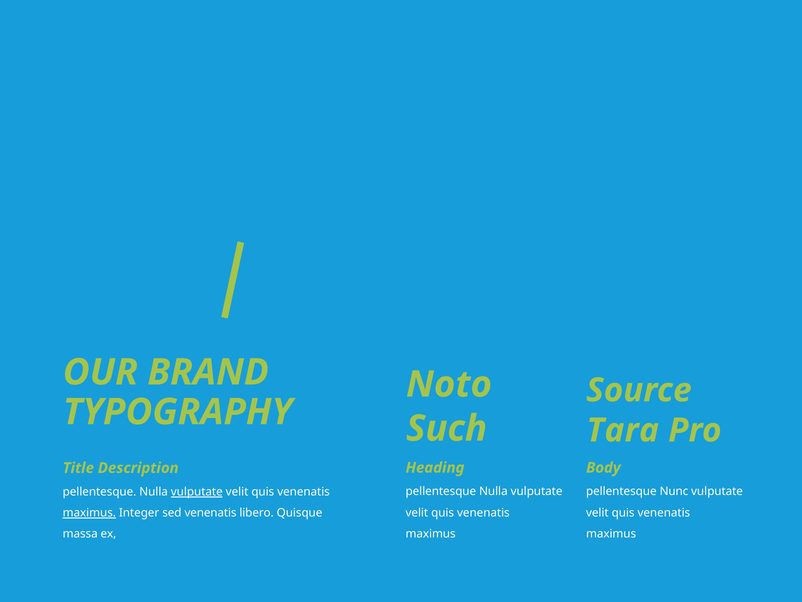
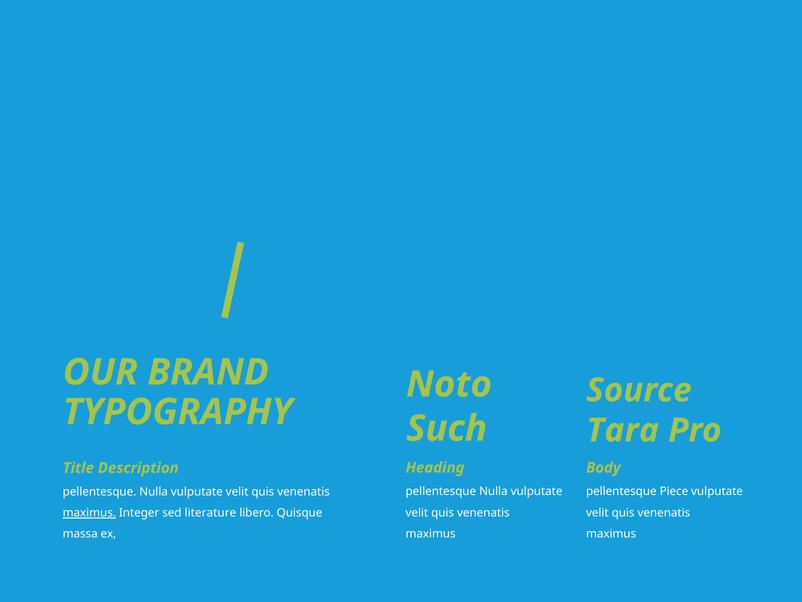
Nunc: Nunc -> Piece (674, 491)
vulputate underline: present -> none (197, 492)
sed venenatis: venenatis -> literature (210, 513)
